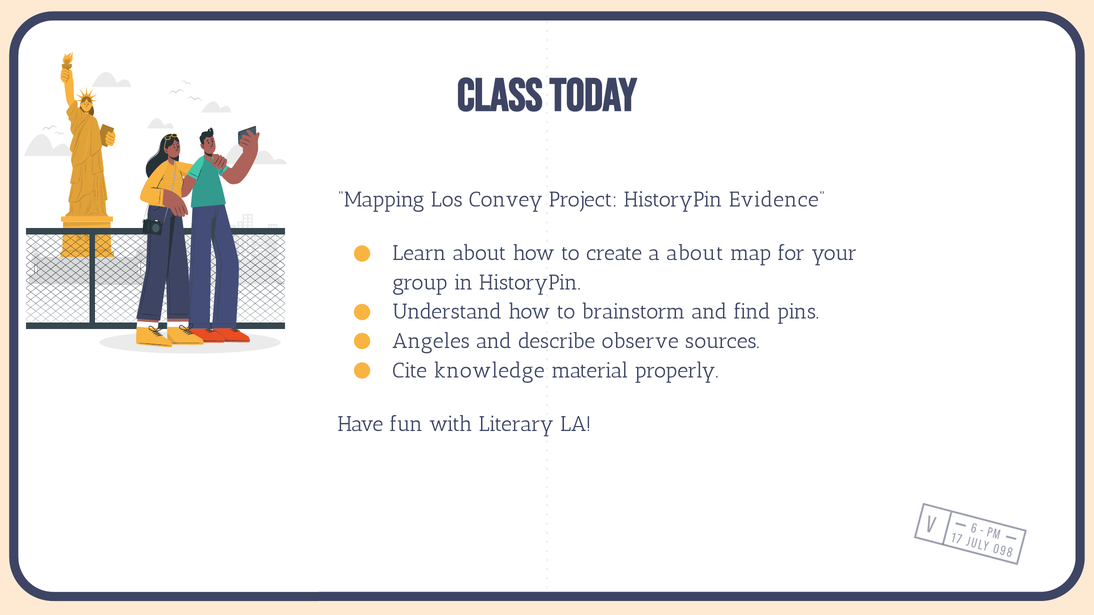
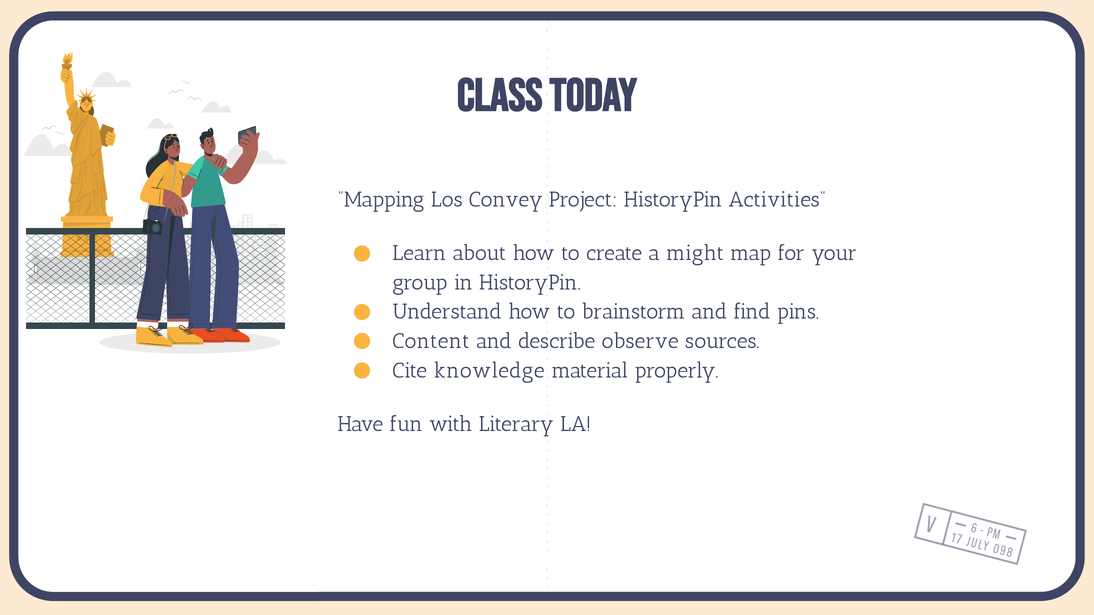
Evidence: Evidence -> Activities (777, 200)
a about: about -> might (695, 253)
Angeles: Angeles -> Content (431, 341)
